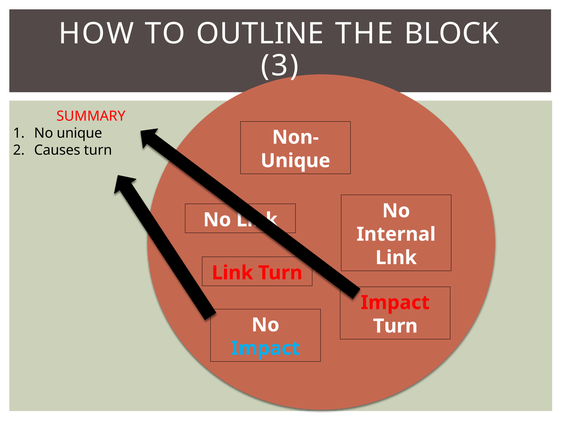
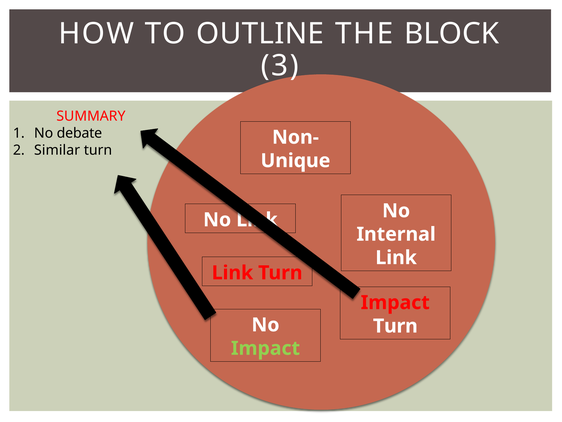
No unique: unique -> debate (79, 133)
Causes: Causes -> Similar (57, 150)
Impact colour: light blue -> light green (265, 348)
